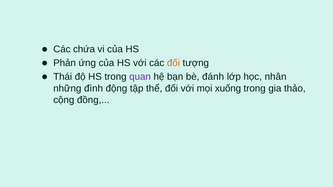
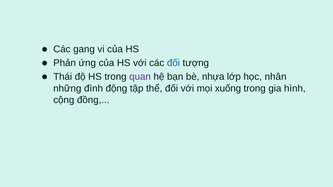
chứa: chứa -> gang (84, 49)
đối colour: orange -> blue (173, 63)
bè đánh: đánh -> nhựa (213, 77)
thảo: thảo -> hình (295, 89)
